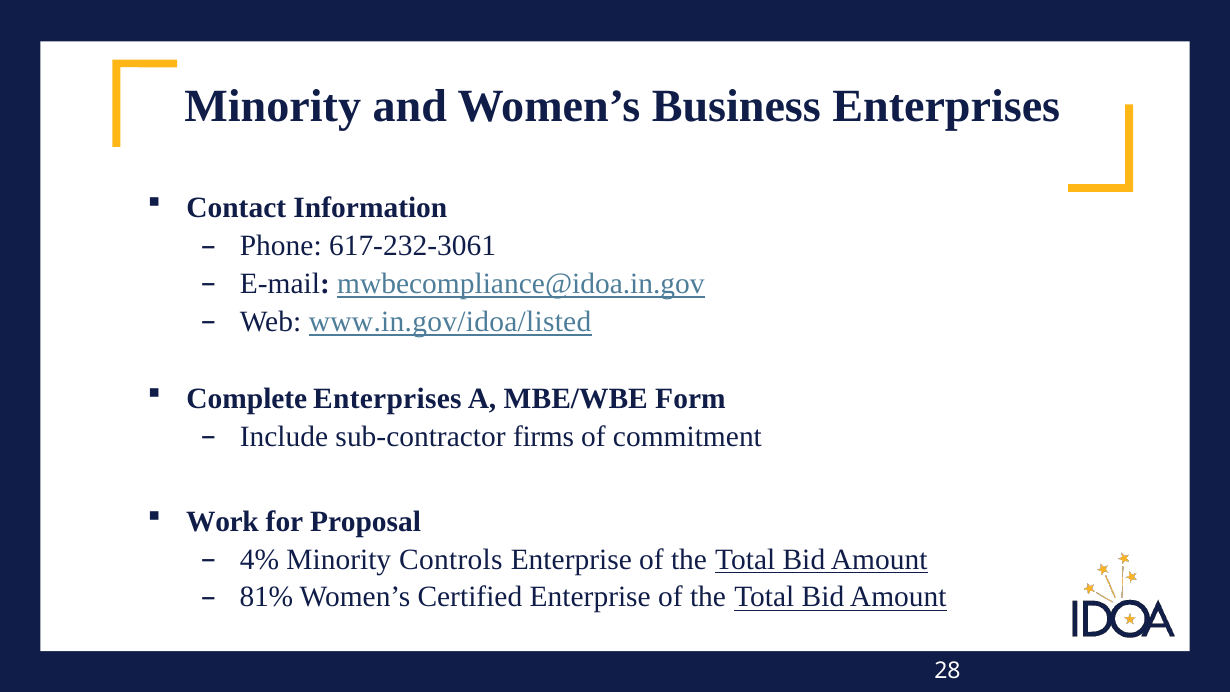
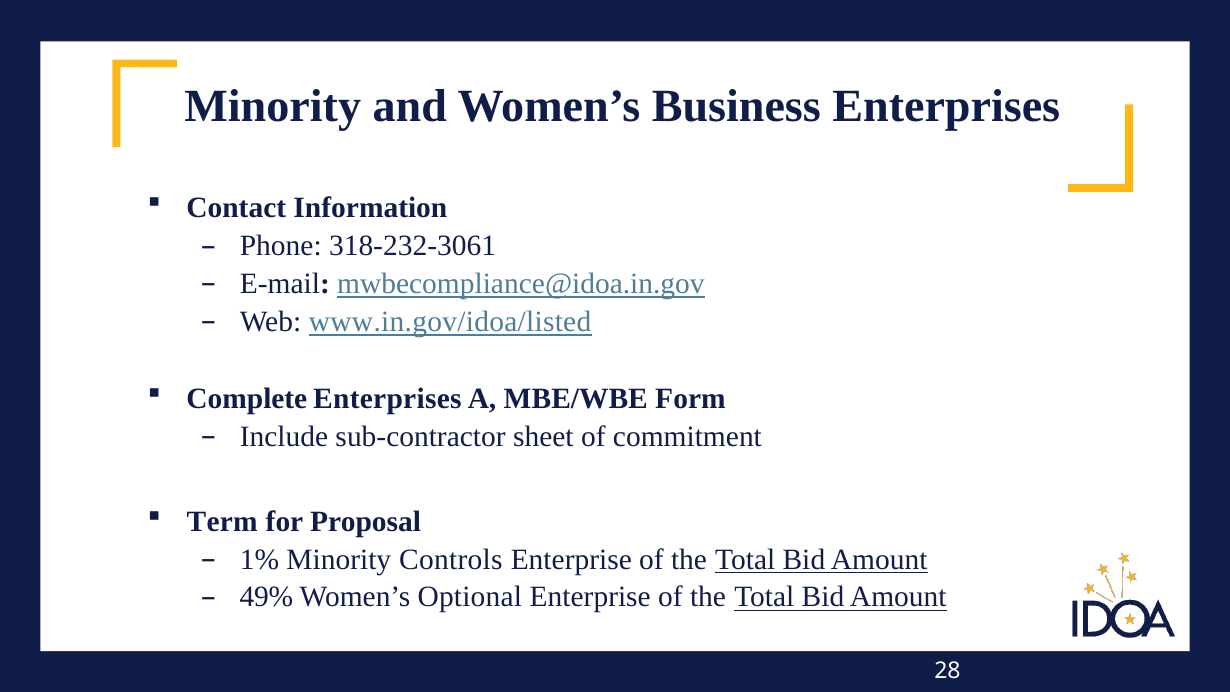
617-232-3061: 617-232-3061 -> 318-232-3061 (413, 246)
firms: firms -> sheet (543, 436)
Work: Work -> Term (222, 521)
4%: 4% -> 1% (259, 559)
81%: 81% -> 49% (266, 597)
Certified: Certified -> Optional (470, 597)
